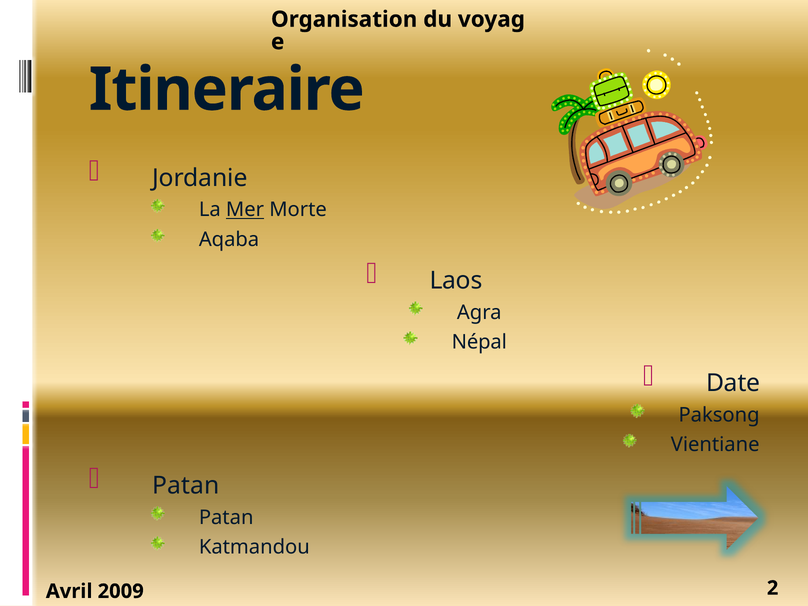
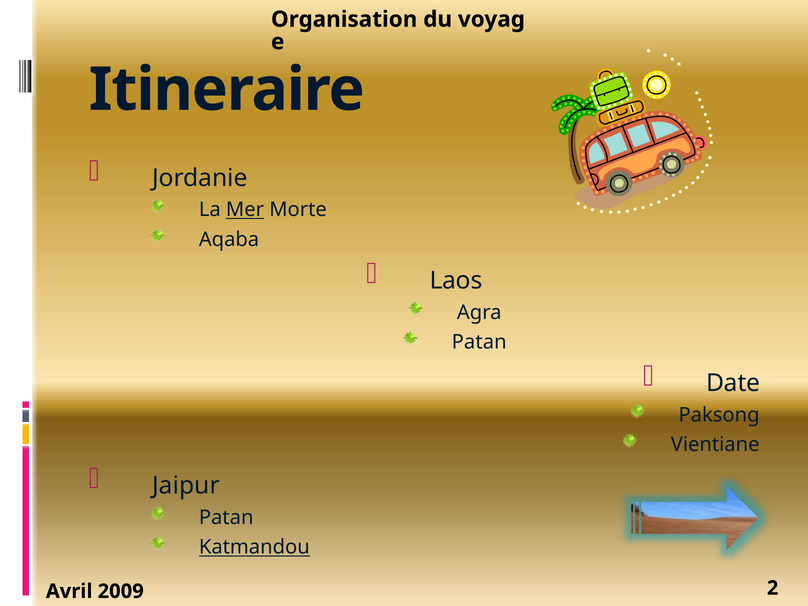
Népal: Népal -> Patan (479, 342)
Patan: Patan -> Jaipur (186, 486)
Katmandou underline: none -> present (254, 547)
